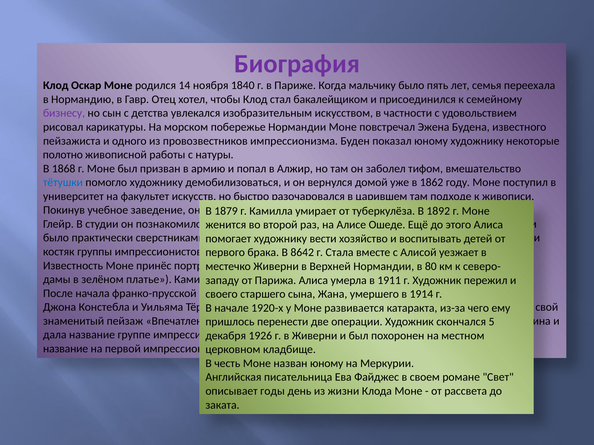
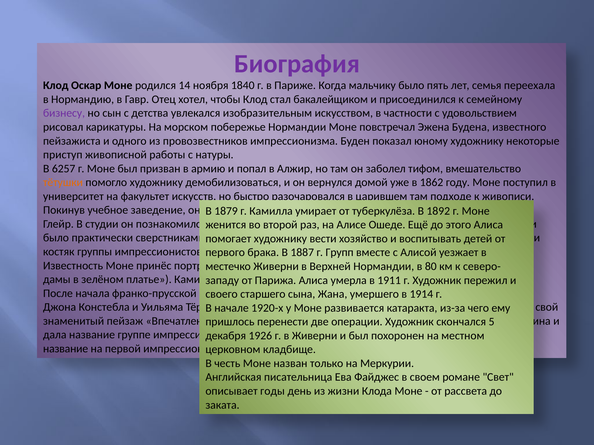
полотно: полотно -> приступ (63, 155)
1868: 1868 -> 6257 (64, 169)
тётушки colour: blue -> orange (63, 183)
8642: 8642 -> 1887 (302, 253)
г Стала: Стала -> Групп (340, 253)
назван юному: юному -> только (327, 364)
